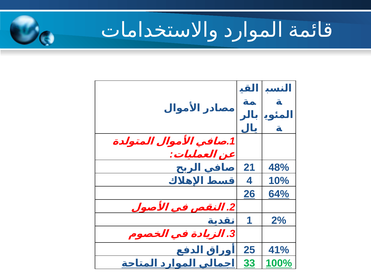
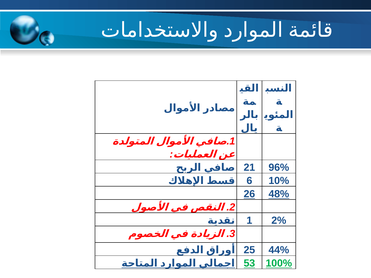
48%: 48% -> 96% (279, 168)
4: 4 -> 6 (249, 181)
64%: 64% -> 48% (279, 194)
41%: 41% -> 44% (279, 250)
33: 33 -> 53 (249, 264)
